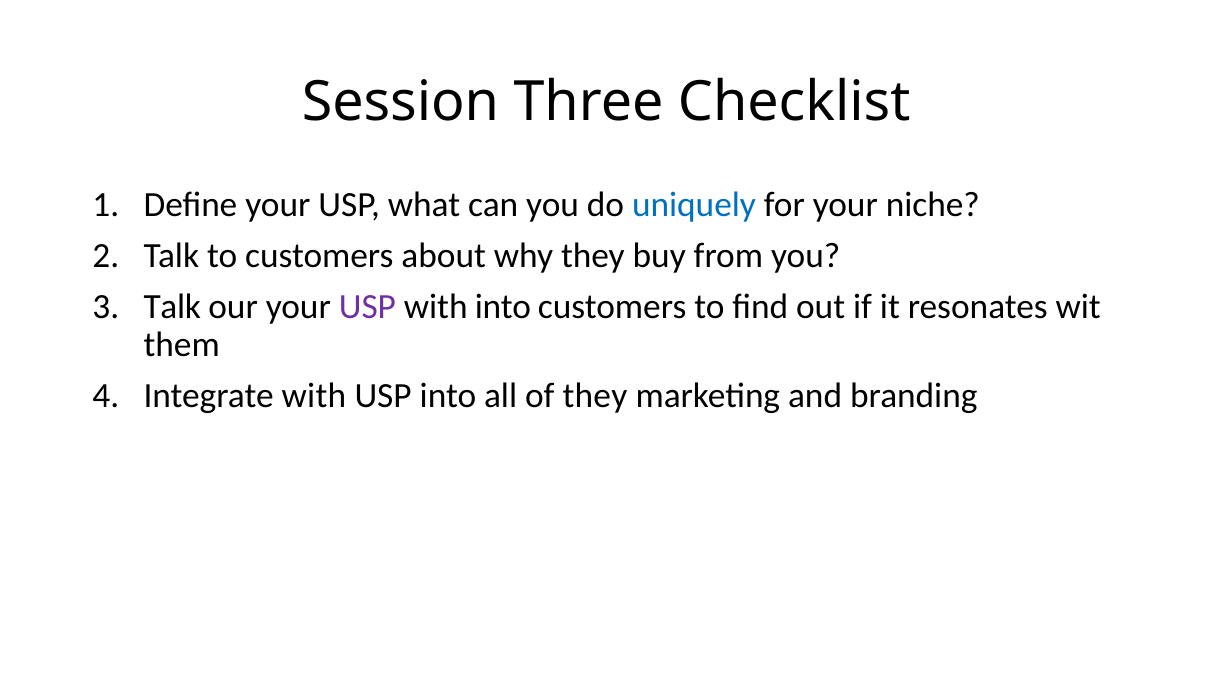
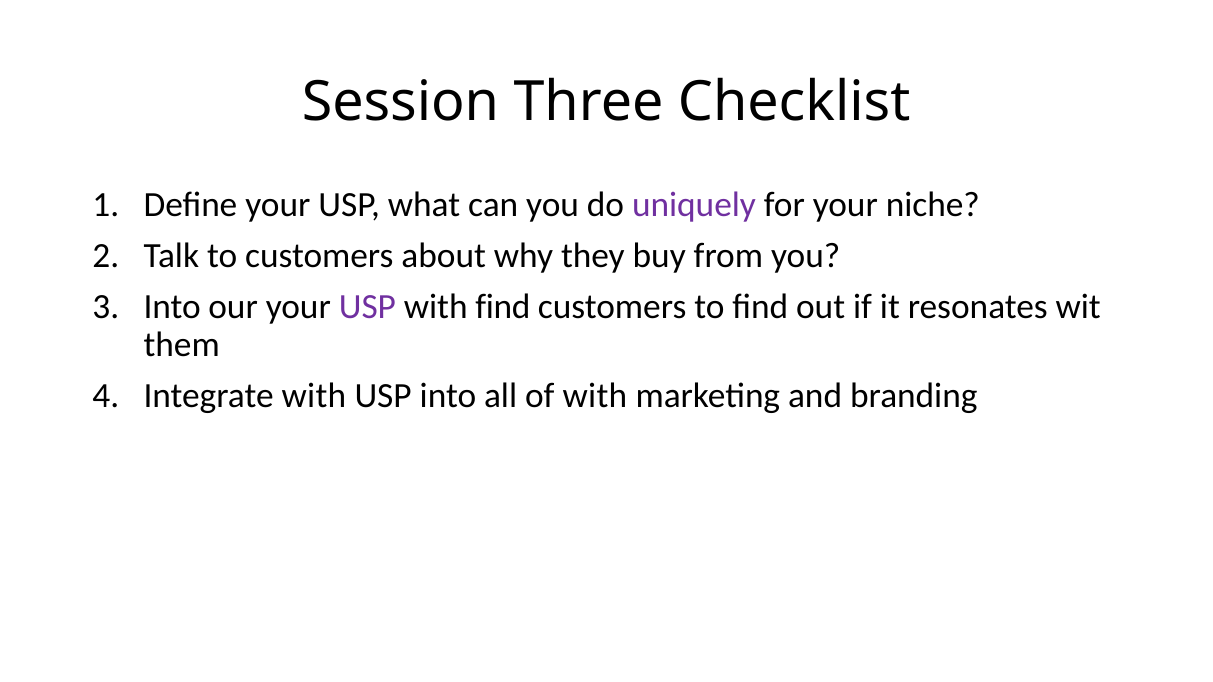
uniquely colour: blue -> purple (694, 205)
Talk: Talk -> Into (172, 307)
with into: into -> find (503, 307)
of they: they -> with (595, 396)
